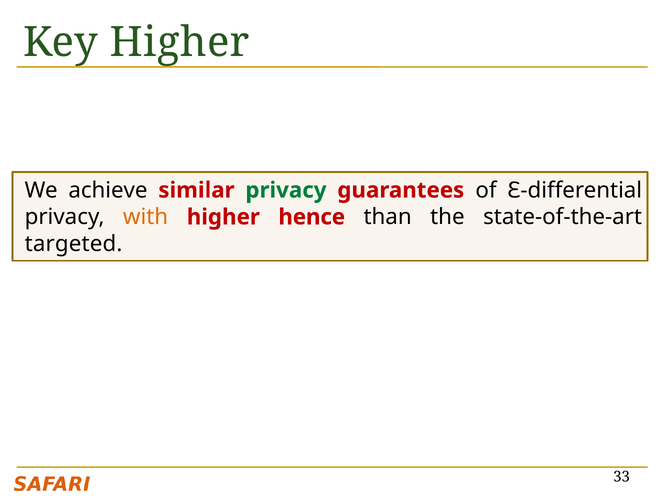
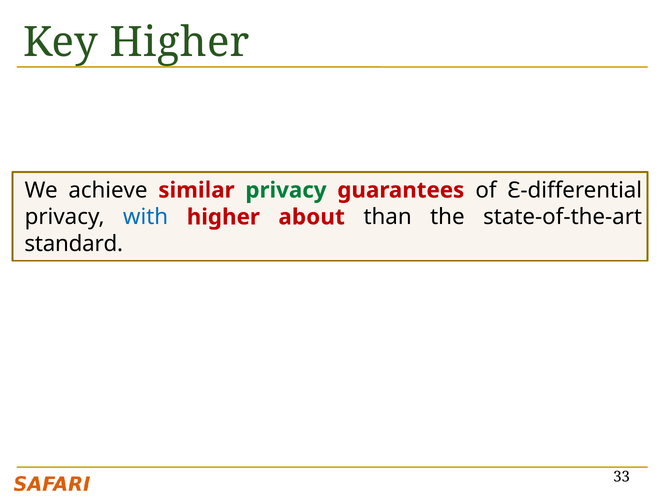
with colour: orange -> blue (146, 217)
hence: hence -> about (312, 217)
targeted: targeted -> standard (74, 244)
